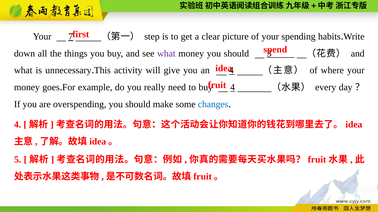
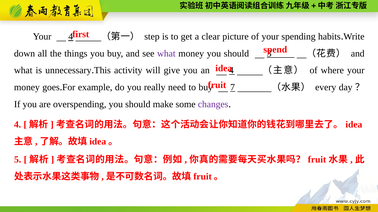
Your 7: 7 -> 4 (71, 37)
buy 4: 4 -> 7 (233, 88)
changes colour: blue -> purple (213, 105)
